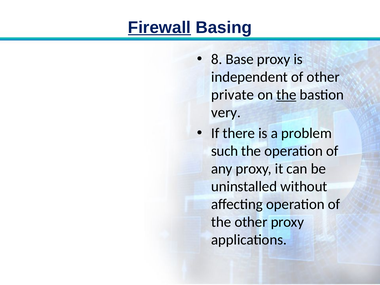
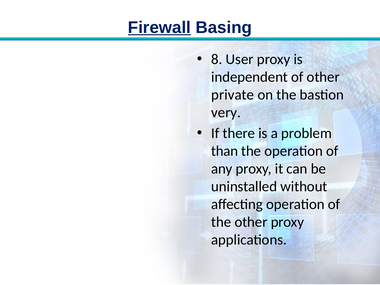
Base: Base -> User (240, 59)
the underline: present -> none (286, 95)
such: such -> than (225, 151)
